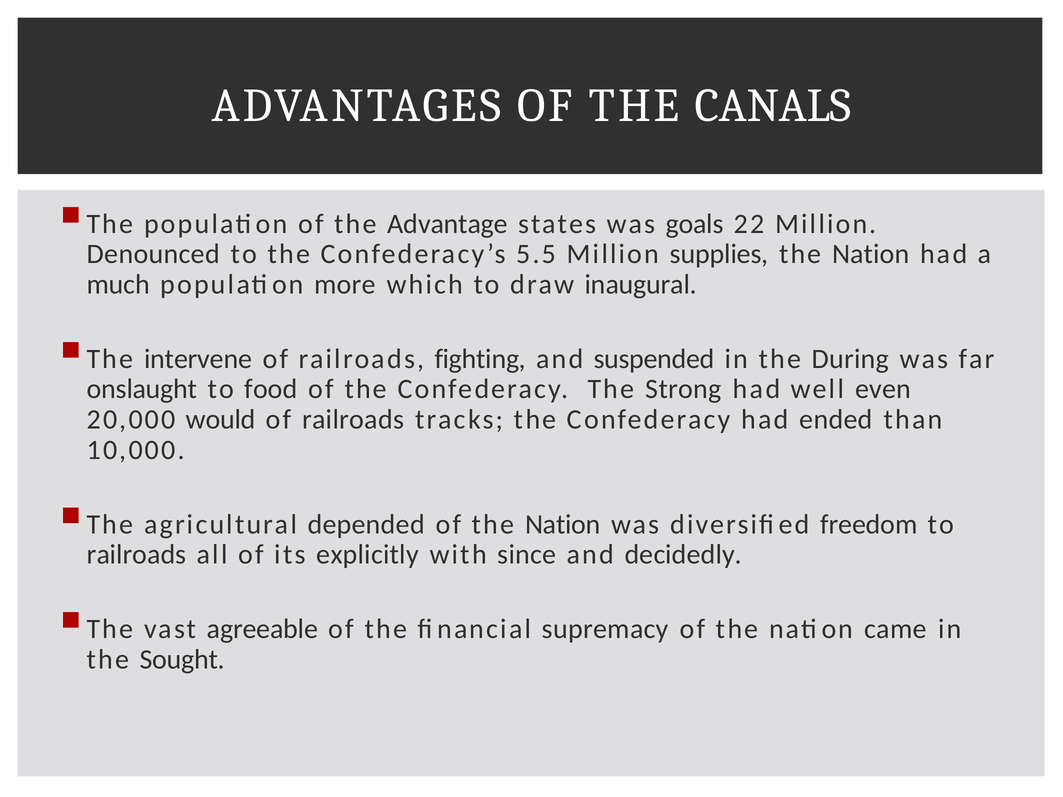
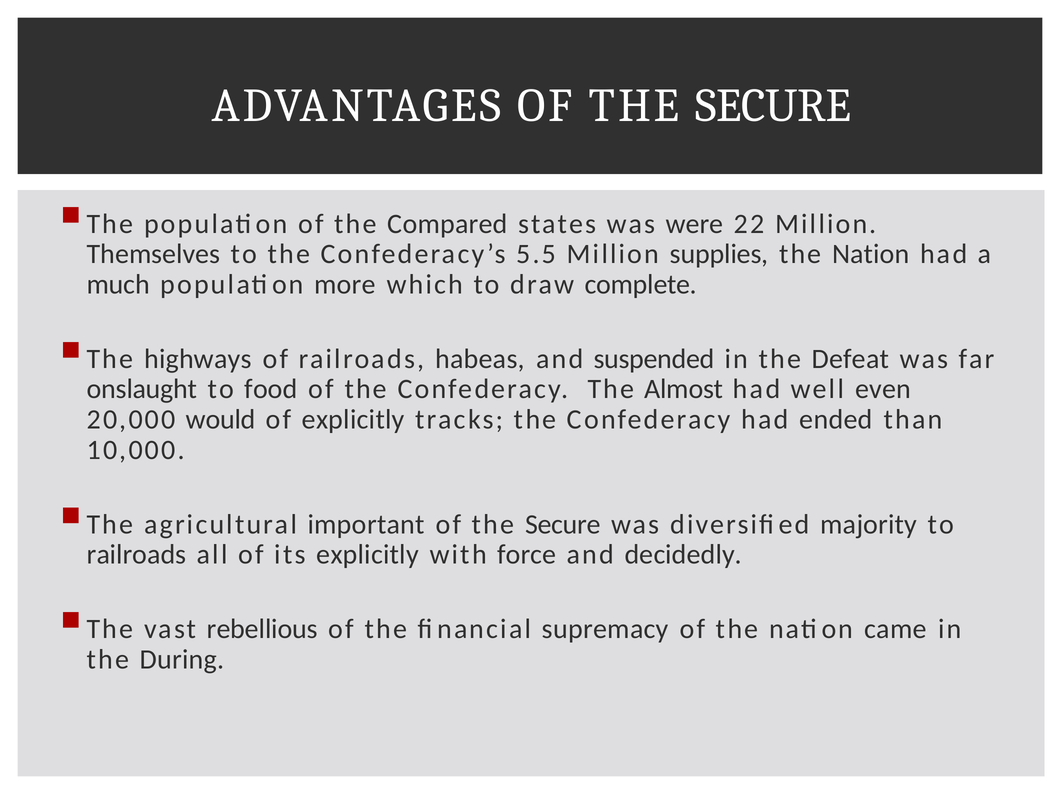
ADVANTAGES OF THE CANALS: CANALS -> SECURE (773, 106)
Advantage: Advantage -> Compared (447, 224)
goals: goals -> were (695, 224)
Denounced: Denounced -> Themselves (154, 254)
inaugural: inaugural -> complete (641, 285)
intervene: intervene -> highways (198, 359)
fighting: fighting -> habeas (480, 359)
During: During -> Defeat (850, 359)
Strong: Strong -> Almost (684, 389)
railroads: railroads -> explicitly (353, 420)
depended: depended -> important (366, 524)
Nation: Nation -> Secure (563, 524)
freedom: freedom -> majority (869, 524)
since: since -> force (527, 555)
agreeable: agreeable -> rebellious (262, 629)
Sought: Sought -> During (182, 660)
